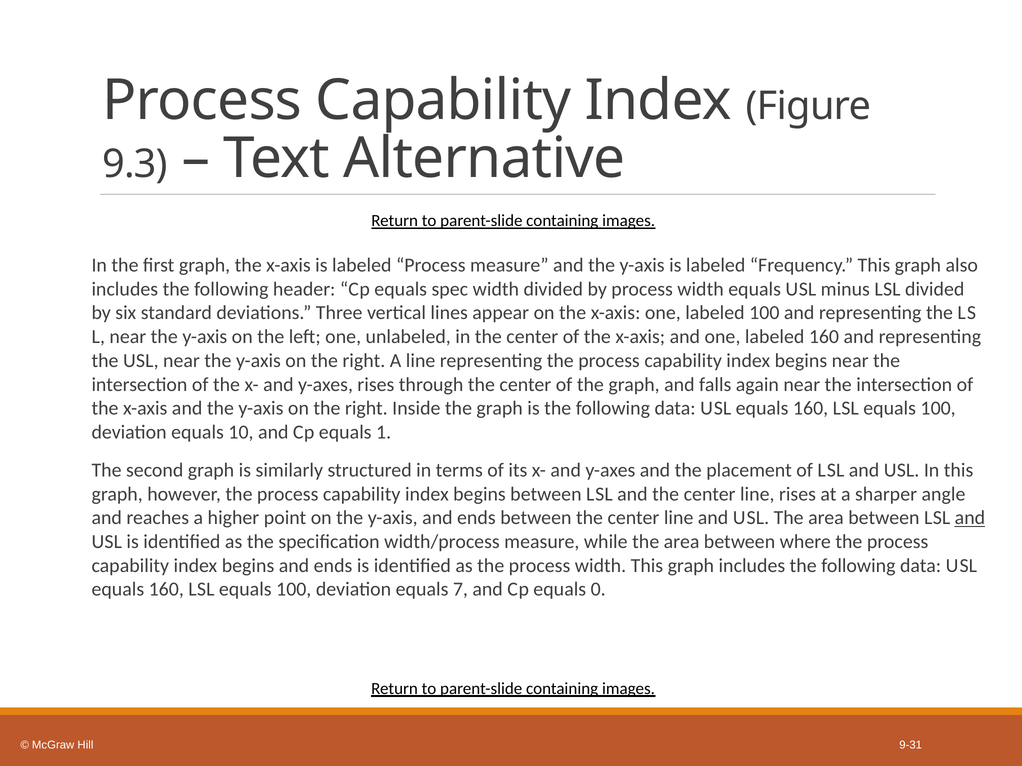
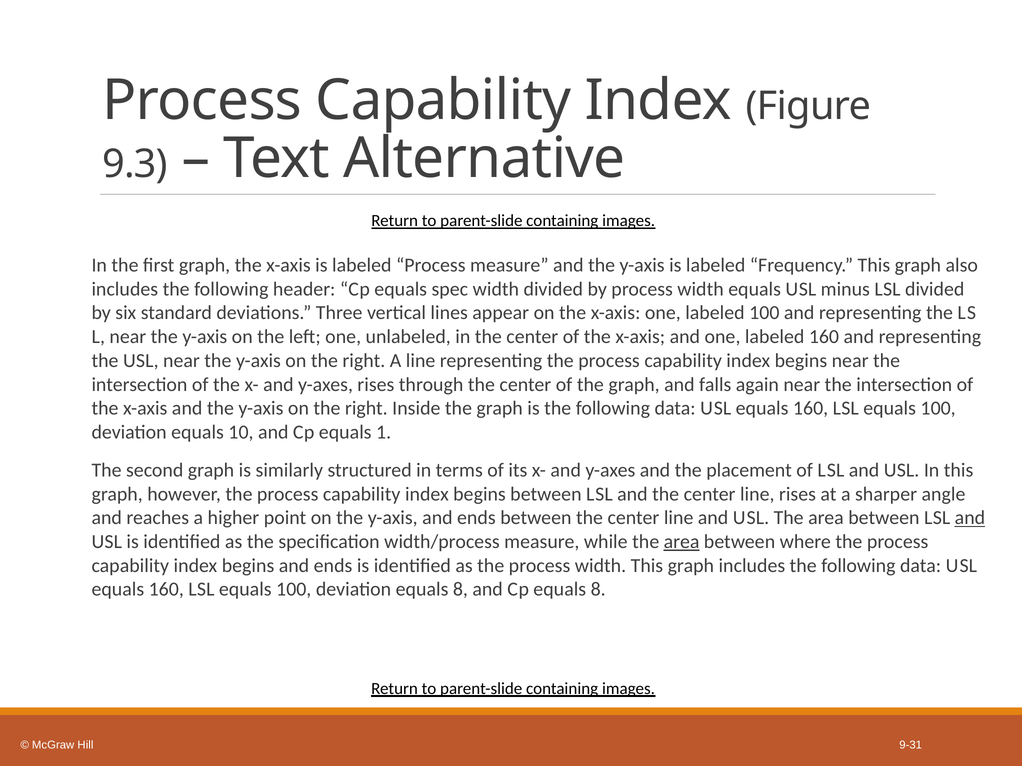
area underline: none -> present (682, 542)
deviation equals 7: 7 -> 8 (460, 590)
p equals 0: 0 -> 8 (598, 590)
